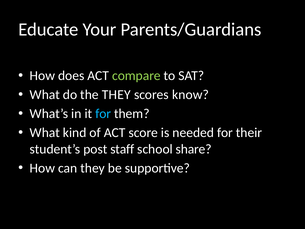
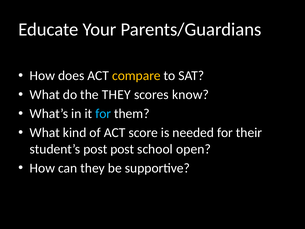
compare colour: light green -> yellow (136, 76)
post staff: staff -> post (122, 149)
share: share -> open (193, 149)
